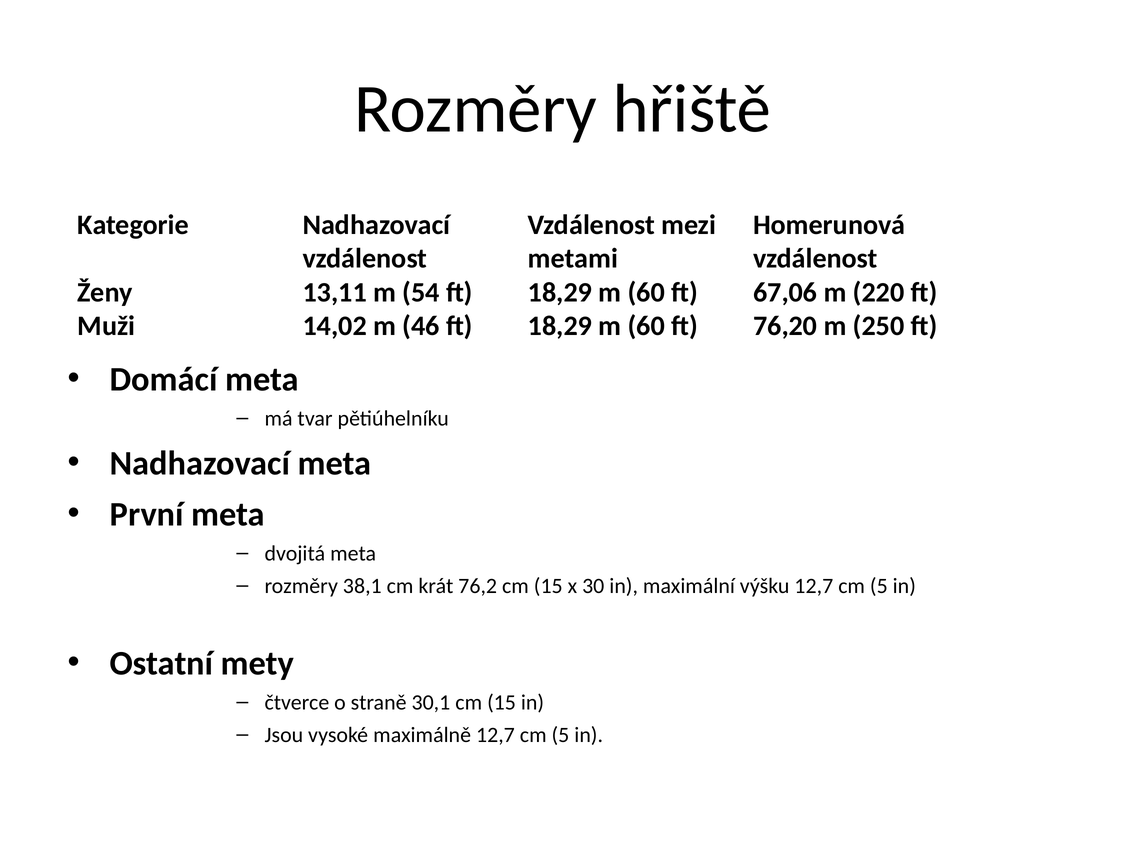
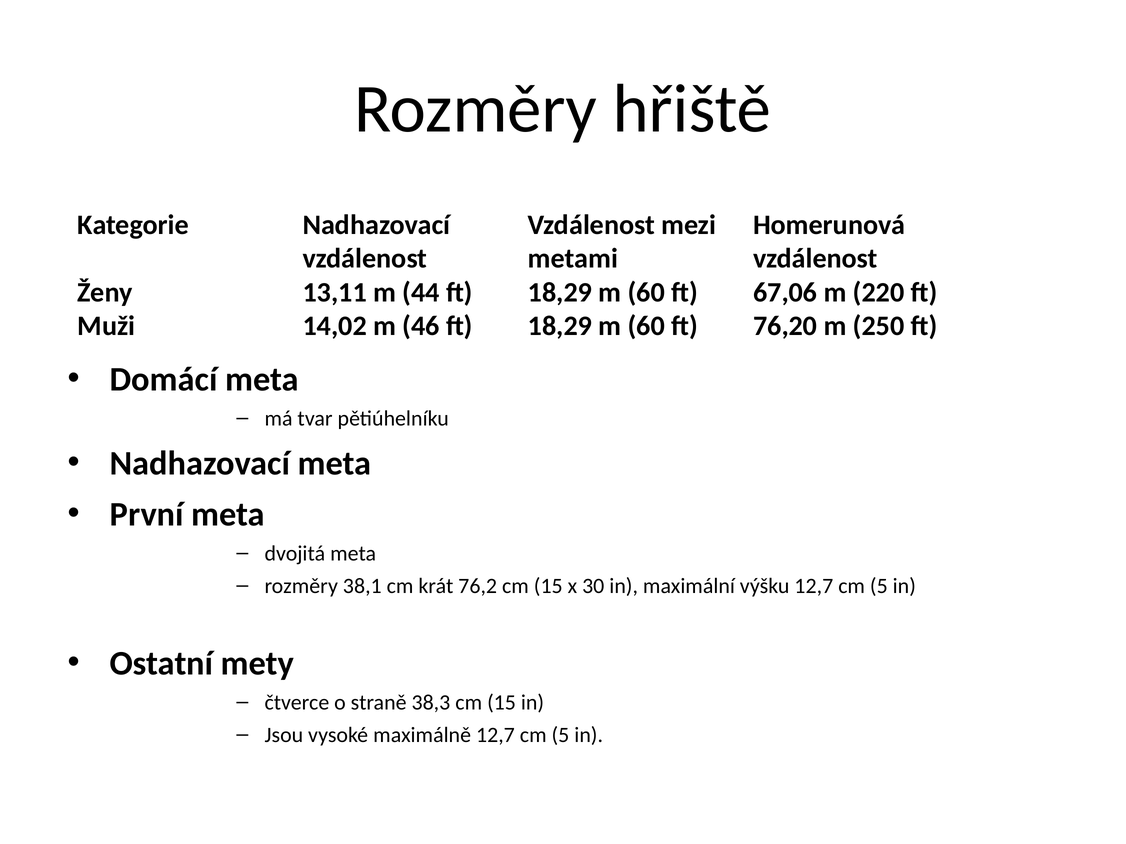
54: 54 -> 44 (421, 292)
30,1: 30,1 -> 38,3 (431, 703)
